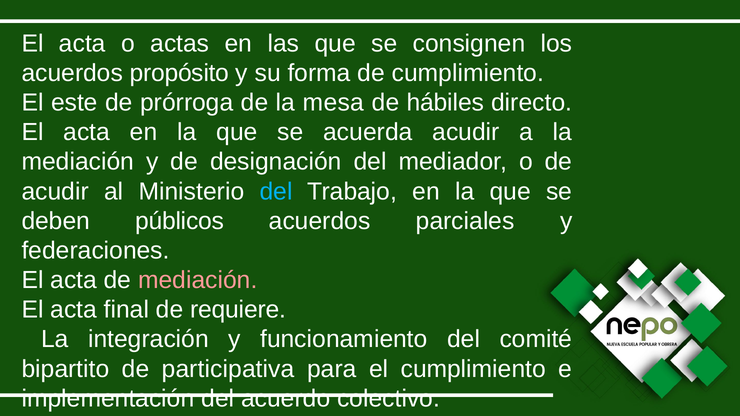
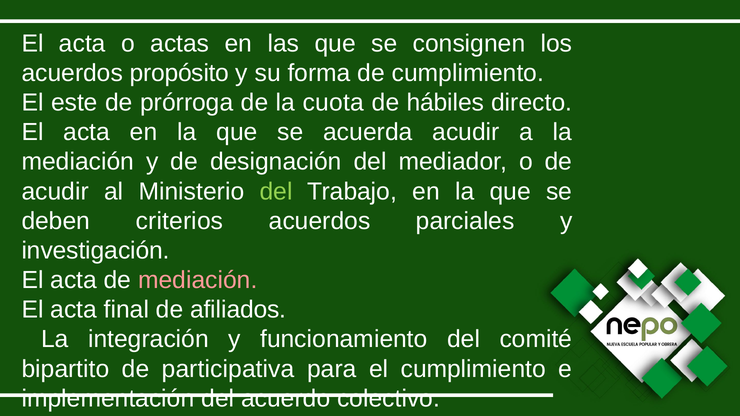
mesa: mesa -> cuota (333, 103)
del colour: light blue -> light green (276, 192)
públicos: públicos -> criterios (179, 221)
federaciones: federaciones -> investigación (96, 251)
requiere: requiere -> afiliados (238, 310)
